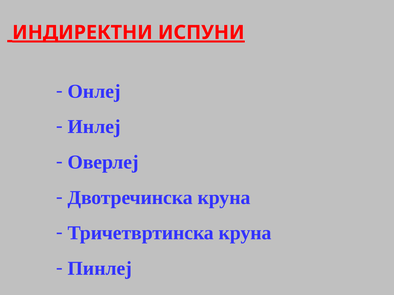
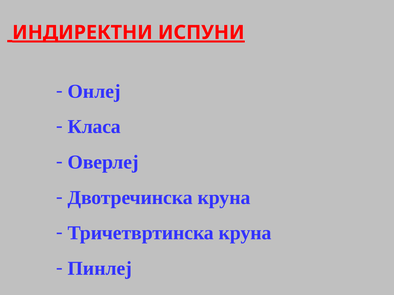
Инлеј: Инлеј -> Класа (94, 127)
